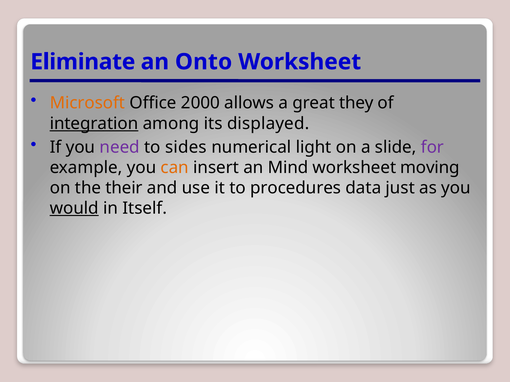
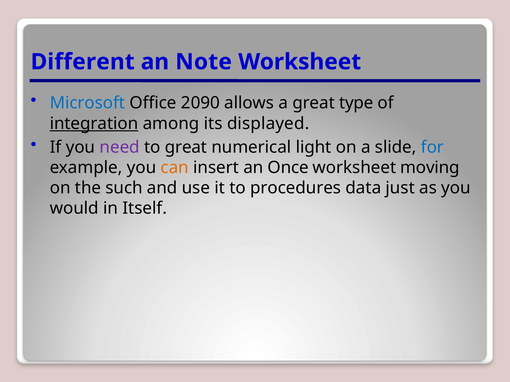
Eliminate: Eliminate -> Different (83, 62)
Onto: Onto -> Note (204, 62)
Microsoft colour: orange -> blue (87, 103)
2000: 2000 -> 2090 (200, 103)
they: they -> type (356, 103)
to sides: sides -> great (186, 147)
for colour: purple -> blue (432, 147)
Mind: Mind -> Once (288, 168)
their: their -> such (124, 188)
would underline: present -> none (74, 209)
